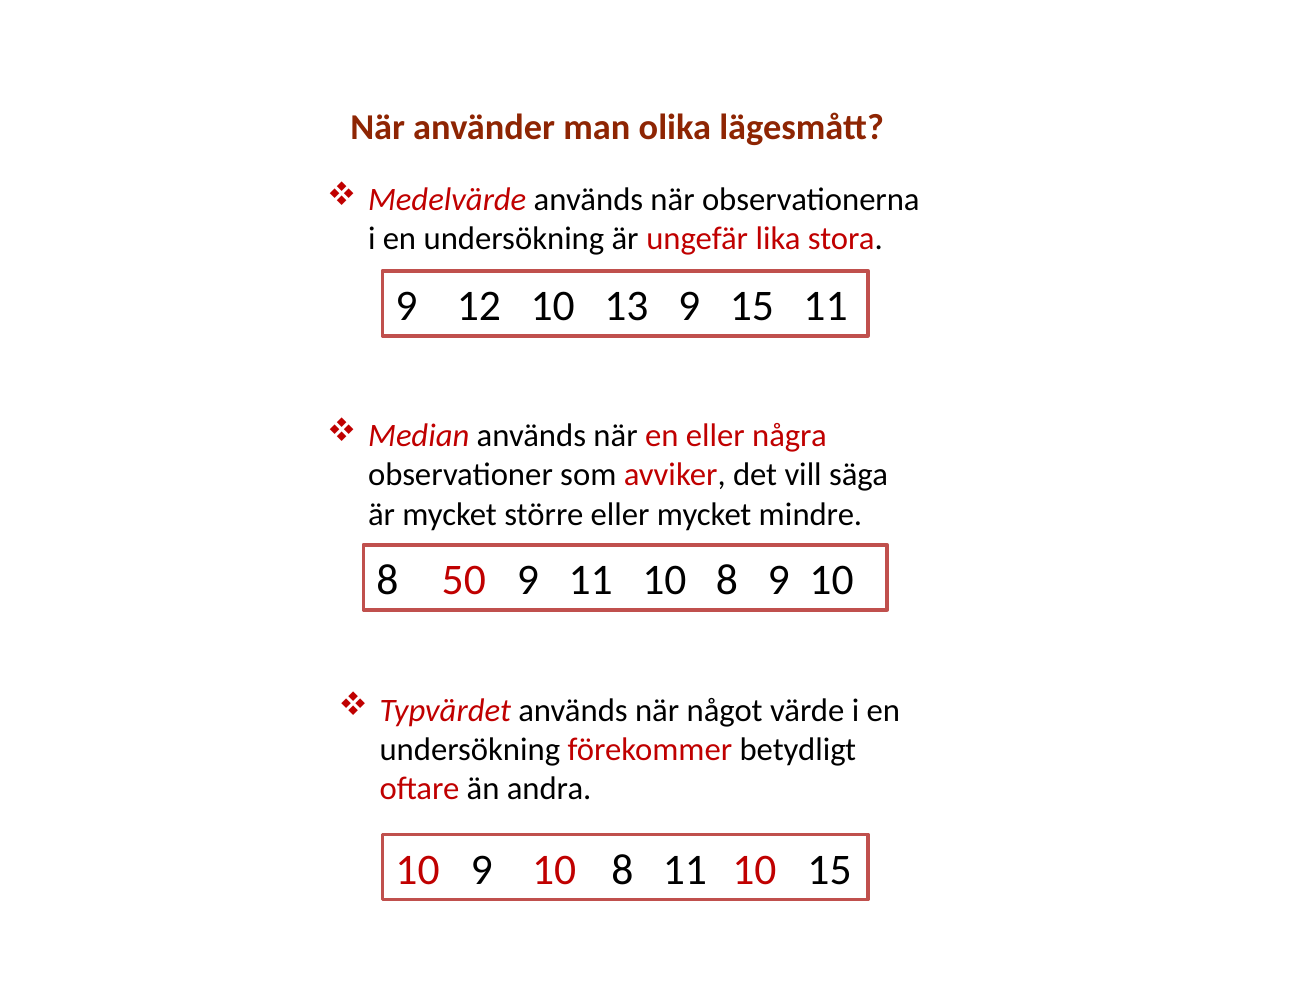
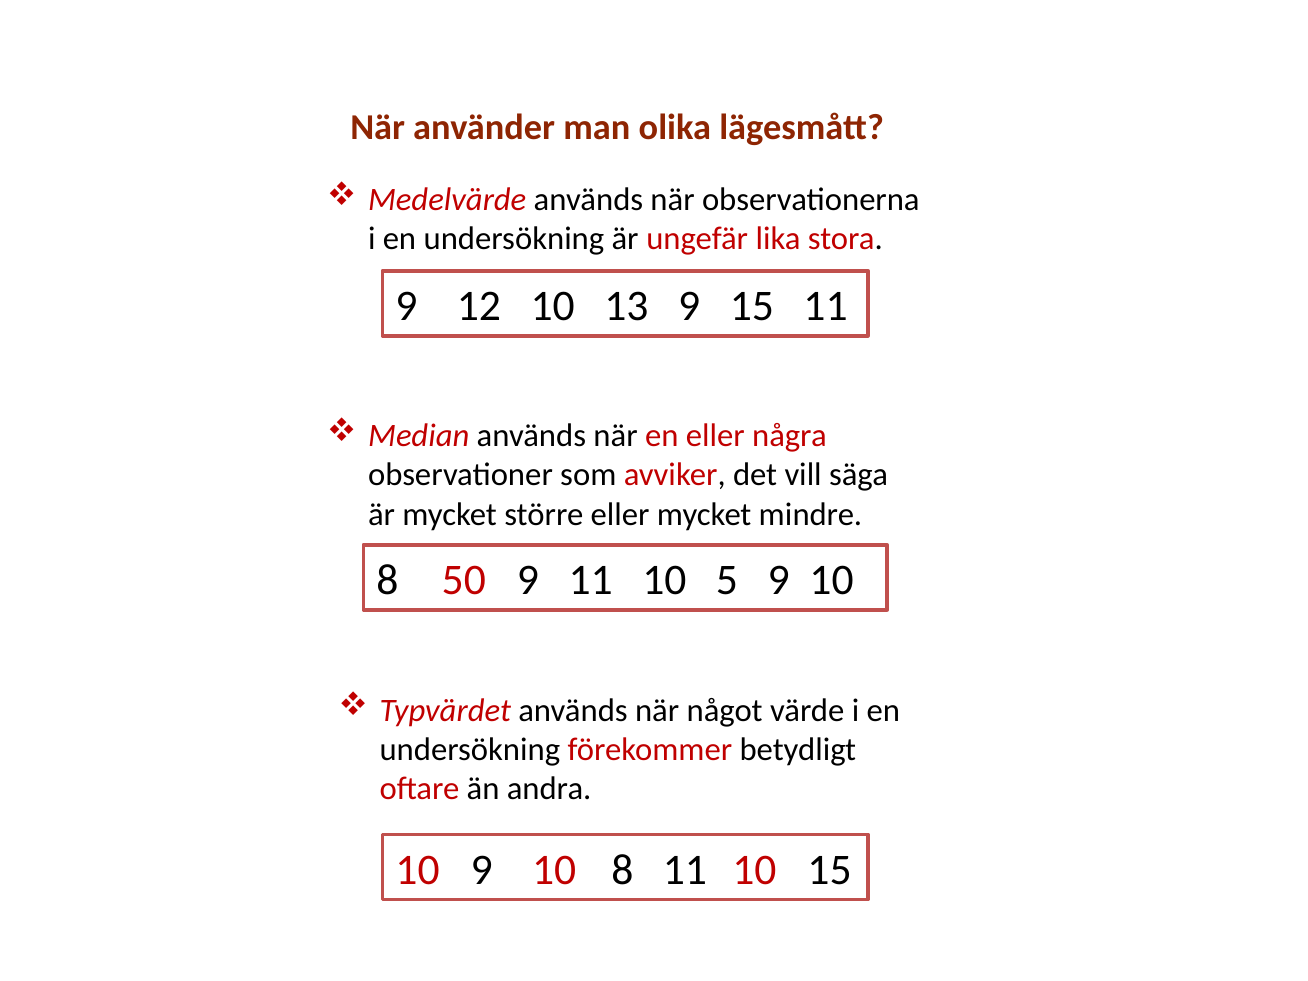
11 10 8: 8 -> 5 (727, 580)
